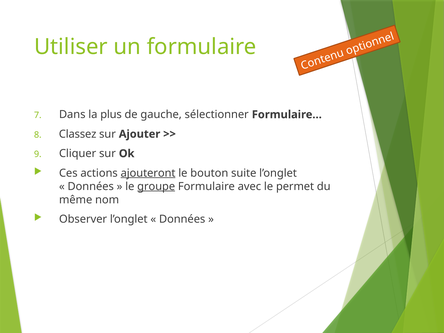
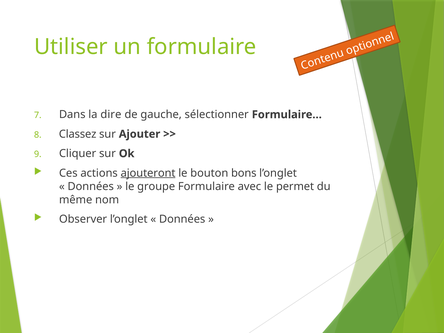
plus: plus -> dire (111, 115)
suite: suite -> bons (244, 173)
groupe underline: present -> none (156, 186)
